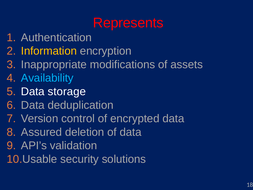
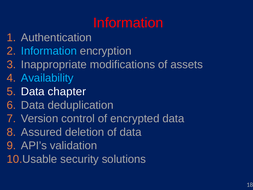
Represents: Represents -> Information (128, 23)
Information colour: yellow -> light blue (49, 51)
storage: storage -> chapter (67, 91)
